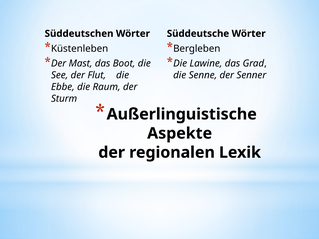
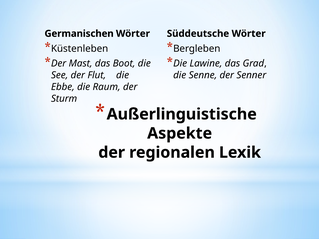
Süddeutschen: Süddeutschen -> Germanischen (79, 34)
